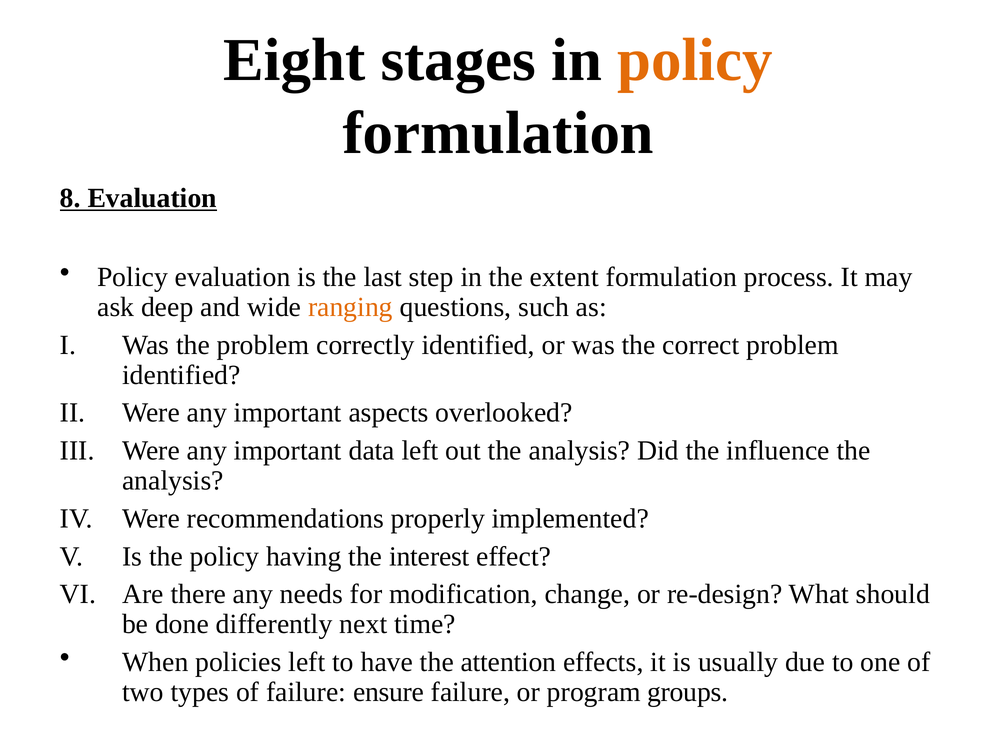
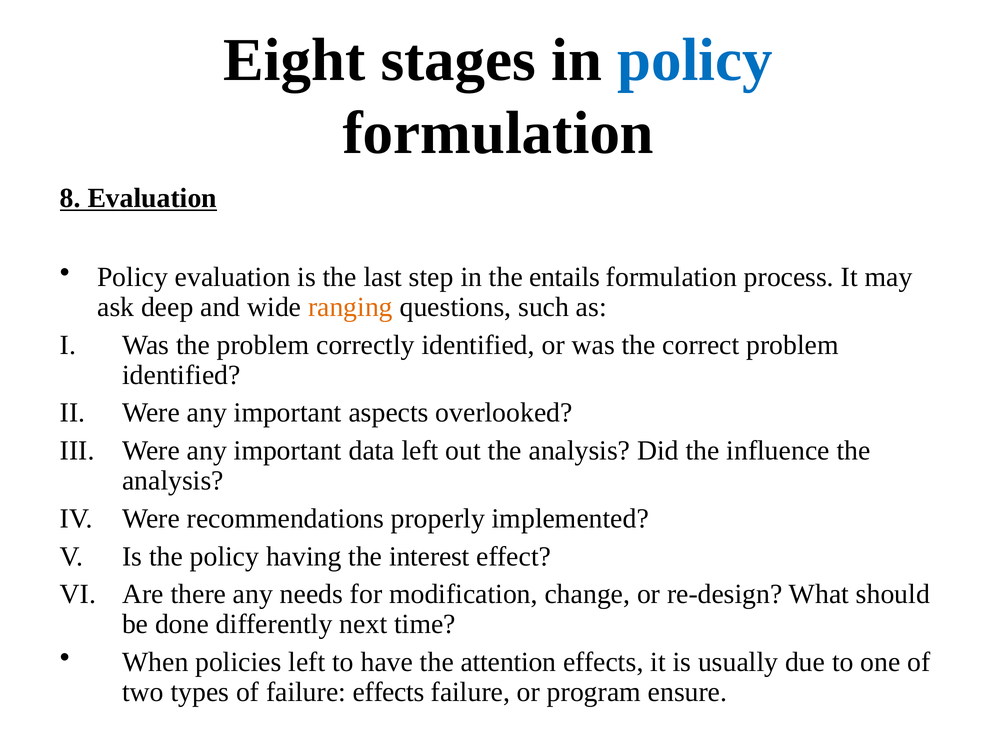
policy colour: orange -> blue (695, 60)
extent: extent -> entails (565, 277)
failure ensure: ensure -> effects (389, 692)
groups: groups -> ensure (688, 692)
